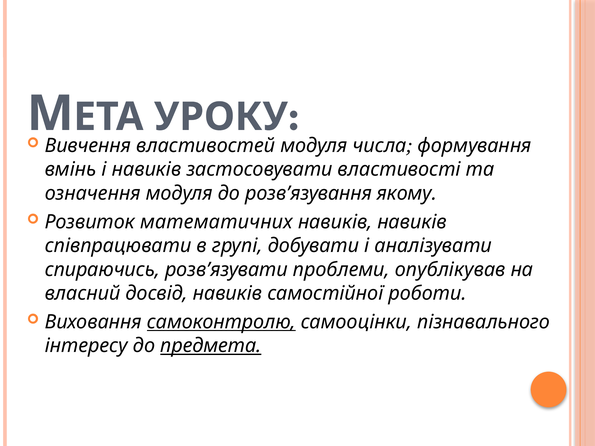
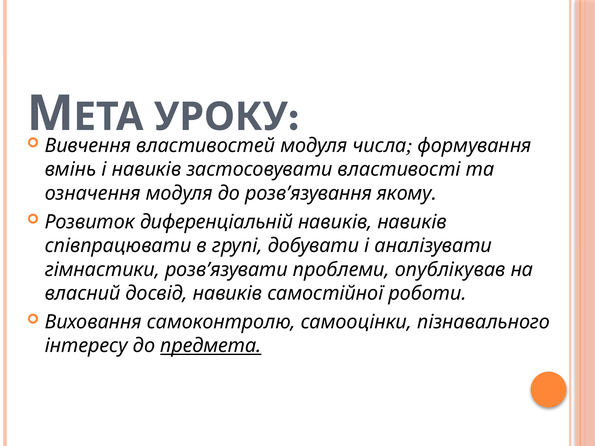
математичних: математичних -> диференціальній (217, 222)
спираючись: спираючись -> гімнастики (102, 270)
самоконтролю underline: present -> none (221, 322)
